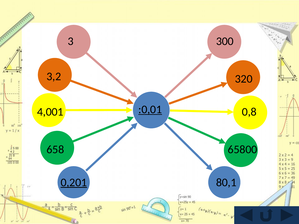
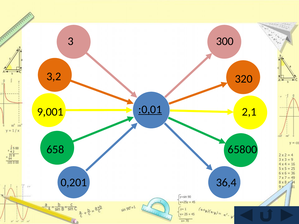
4,001: 4,001 -> 9,001 (50, 112)
0,8: 0,8 -> 2,1 (249, 112)
0,201 underline: present -> none (74, 183)
80,1: 80,1 -> 36,4 (226, 183)
